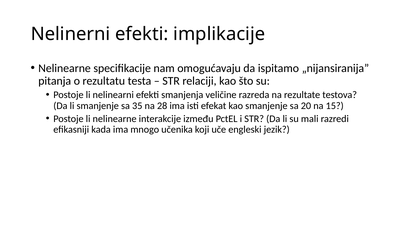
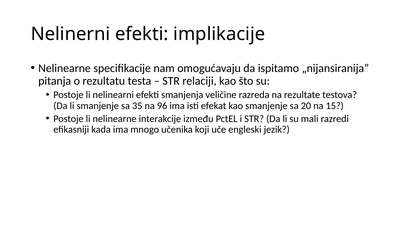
28: 28 -> 96 (162, 106)
